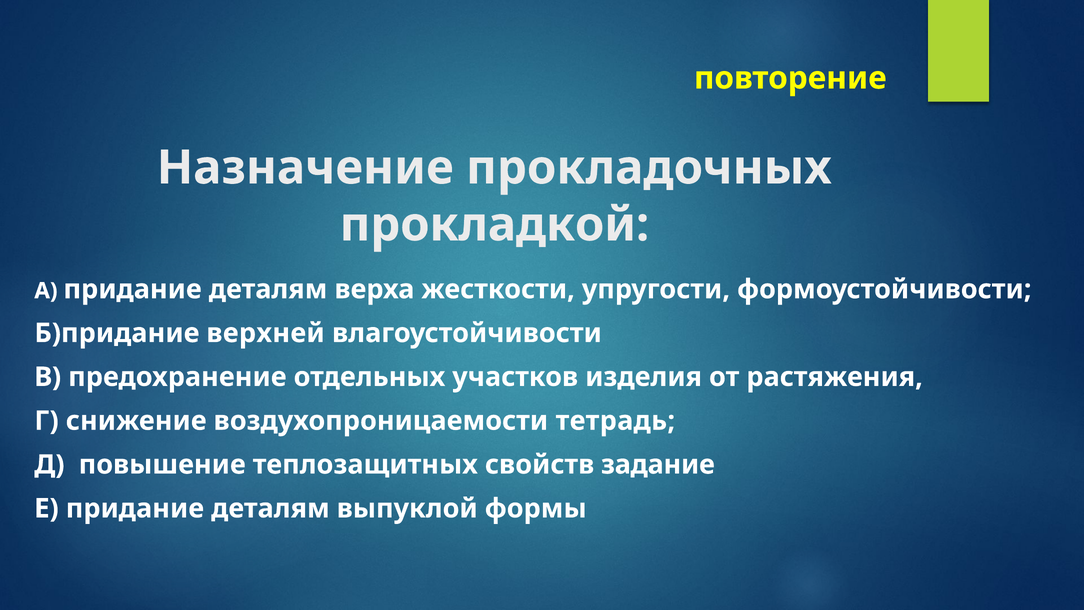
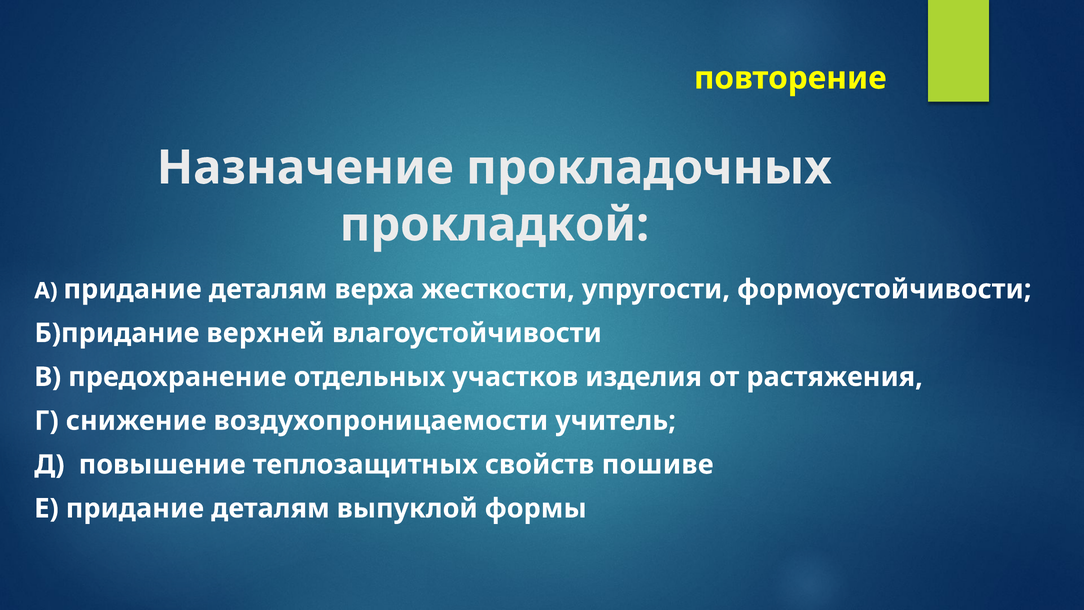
тетрадь: тетрадь -> учитель (616, 421)
задание: задание -> пошиве (658, 464)
